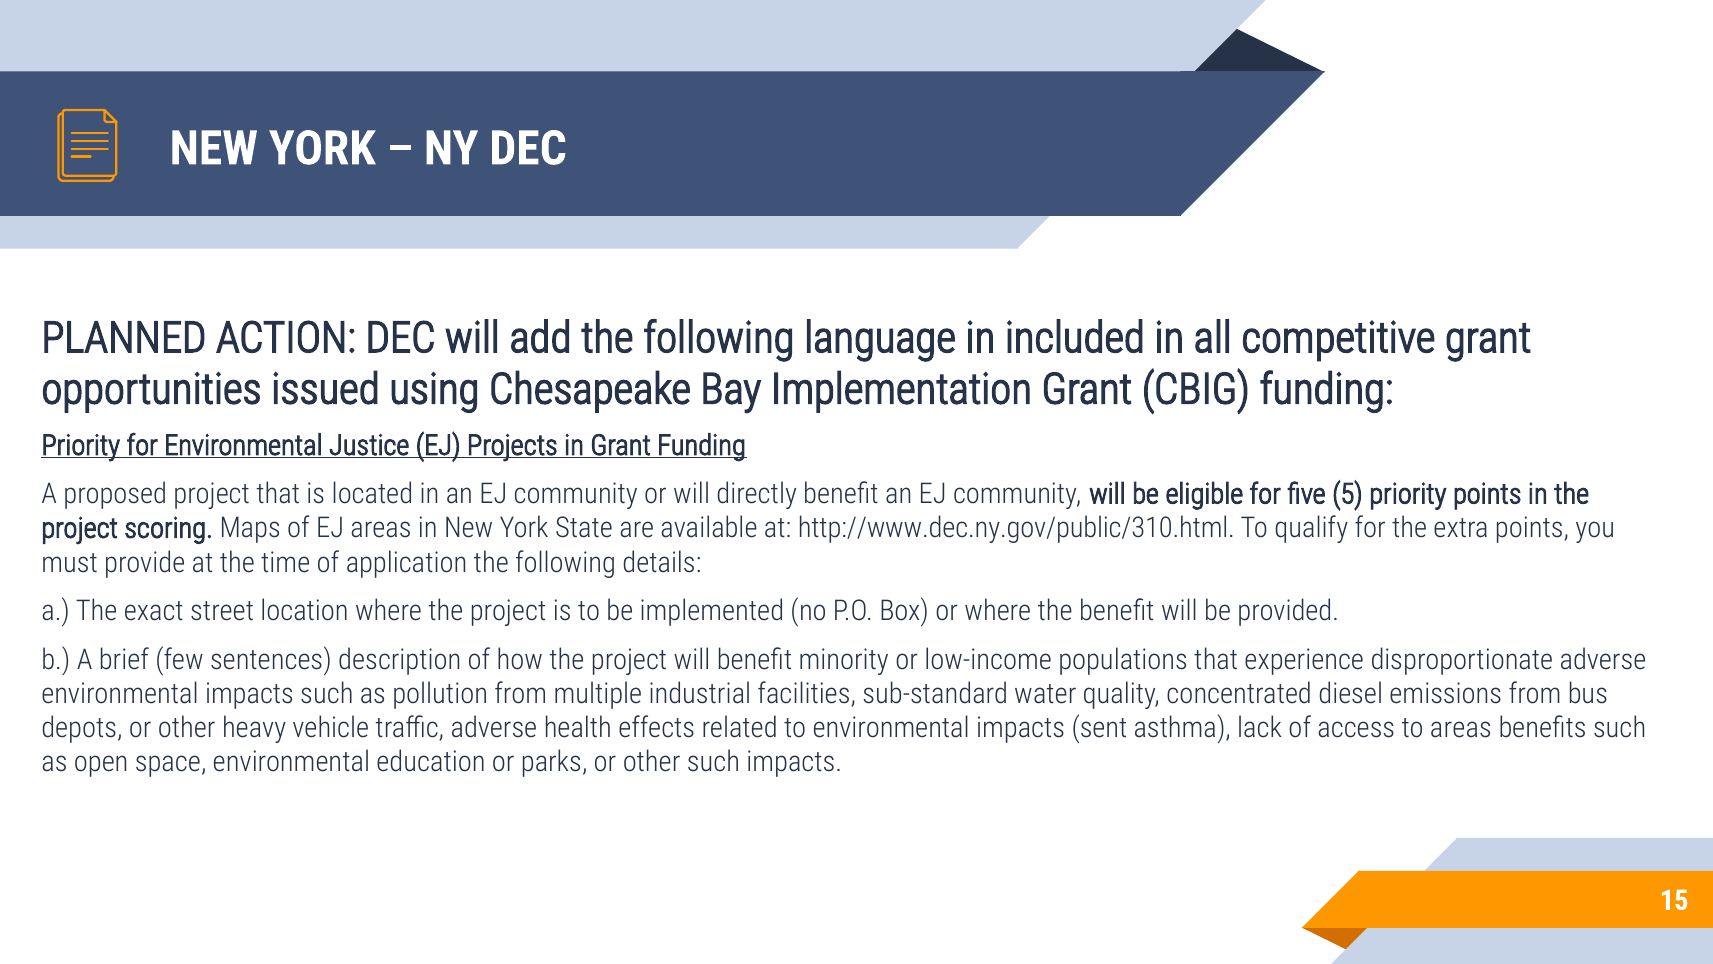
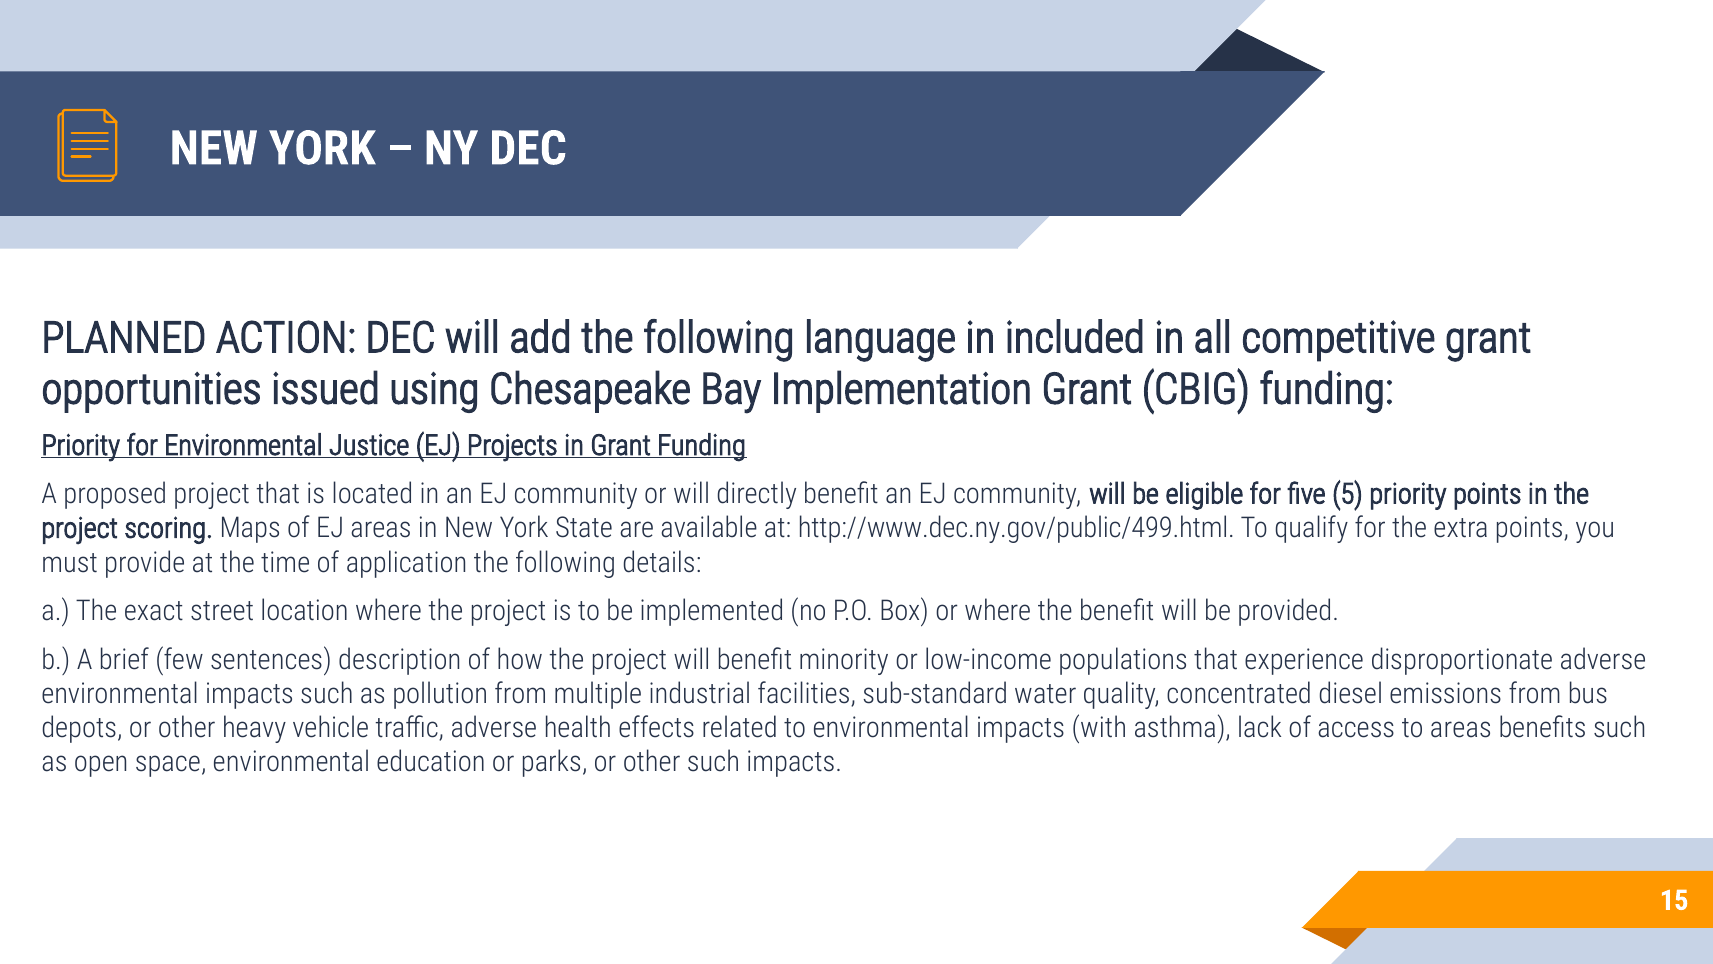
http://www.dec.ny.gov/public/310.html: http://www.dec.ny.gov/public/310.html -> http://www.dec.ny.gov/public/499.html (1016, 528)
sent: sent -> with (1099, 728)
